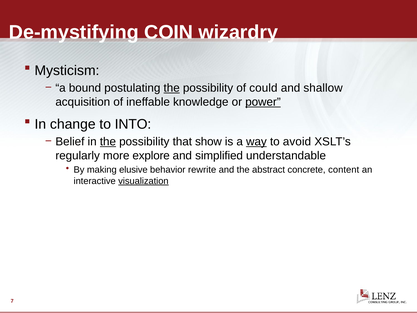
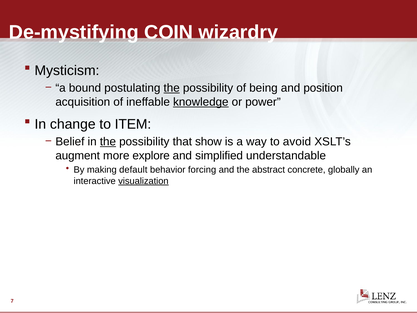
could: could -> being (263, 88)
shallow: shallow -> position (323, 88)
knowledge underline: none -> present (201, 102)
power underline: present -> none (263, 102)
INTO: INTO -> ITEM (133, 124)
way underline: present -> none (256, 142)
regularly: regularly -> augment (78, 156)
elusive: elusive -> default (133, 170)
rewrite: rewrite -> forcing (202, 170)
content: content -> globally (344, 170)
